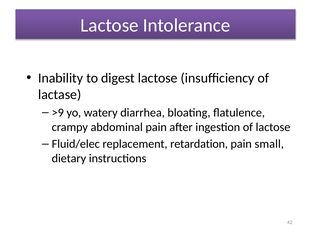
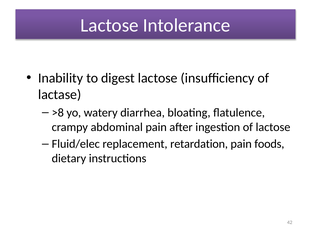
>9: >9 -> >8 (58, 113)
small: small -> foods (269, 144)
